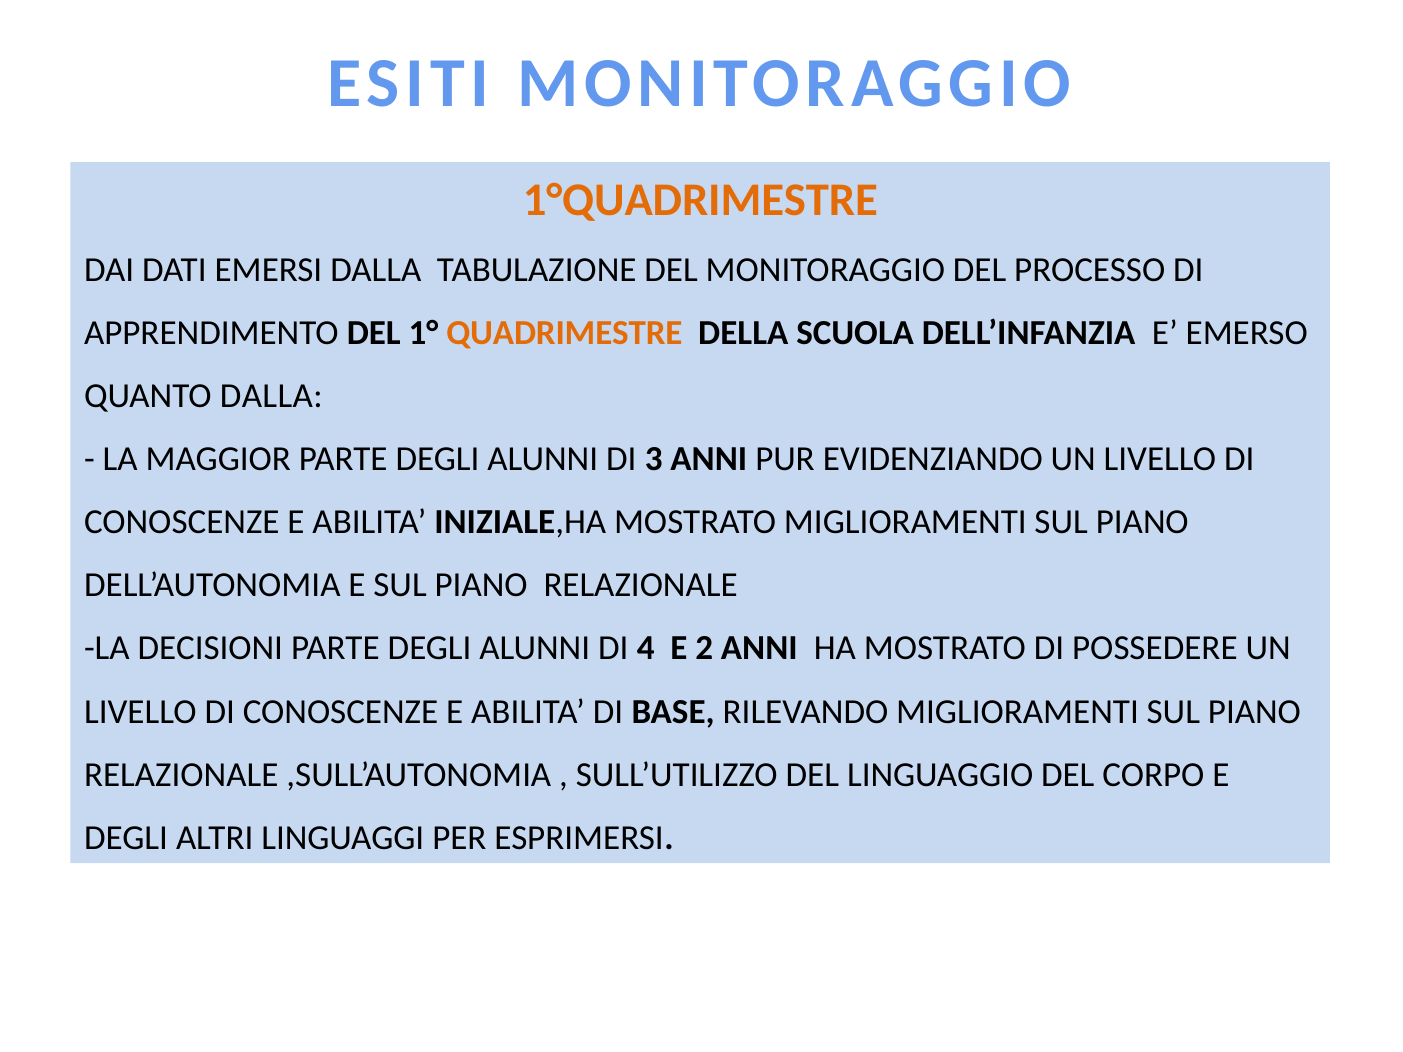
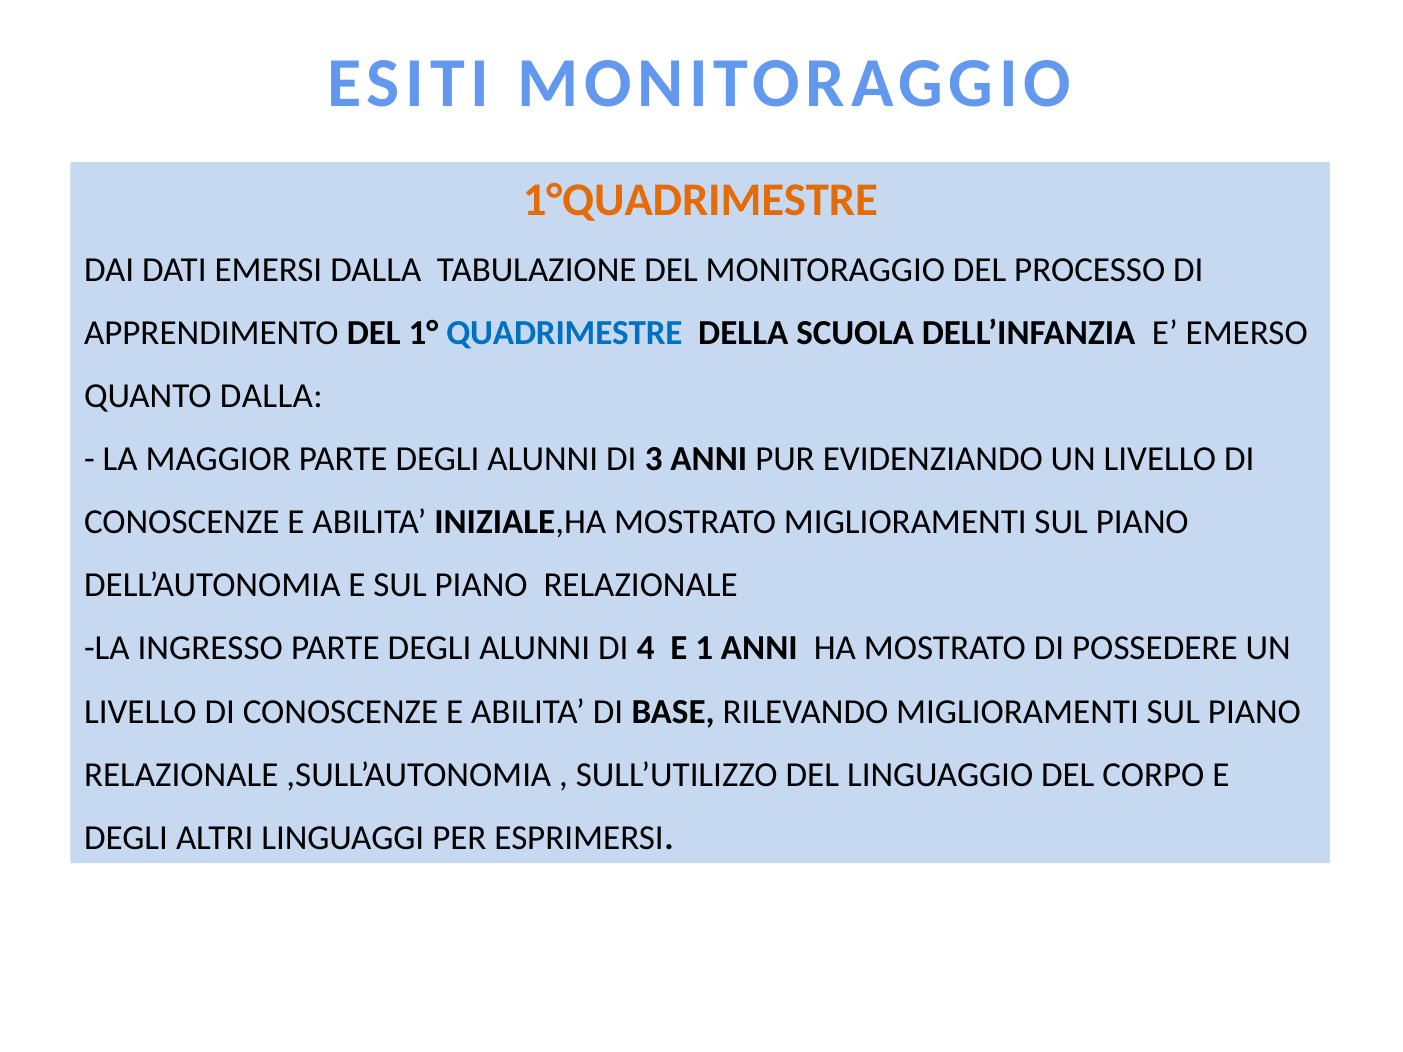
QUADRIMESTRE colour: orange -> blue (564, 333)
DECISIONI: DECISIONI -> INGRESSO (210, 648)
2: 2 -> 1 (704, 648)
